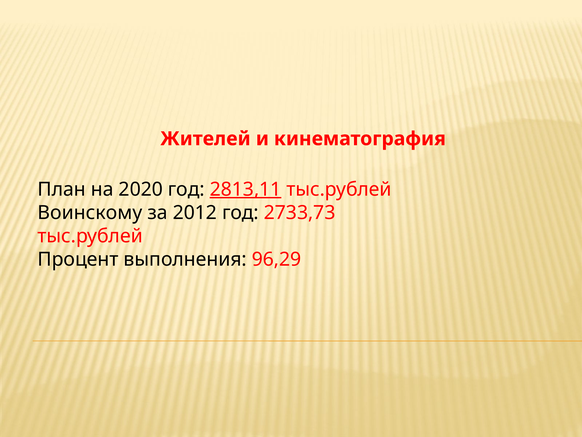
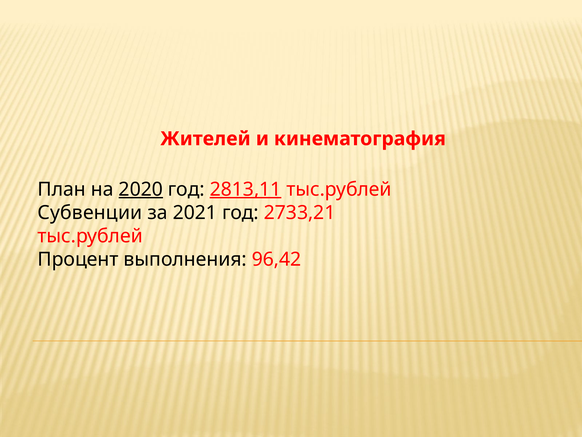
2020 underline: none -> present (141, 189)
Воинскому: Воинскому -> Субвенции (90, 212)
2012: 2012 -> 2021 (195, 212)
2733,73: 2733,73 -> 2733,21 (300, 212)
96,29: 96,29 -> 96,42 (277, 259)
